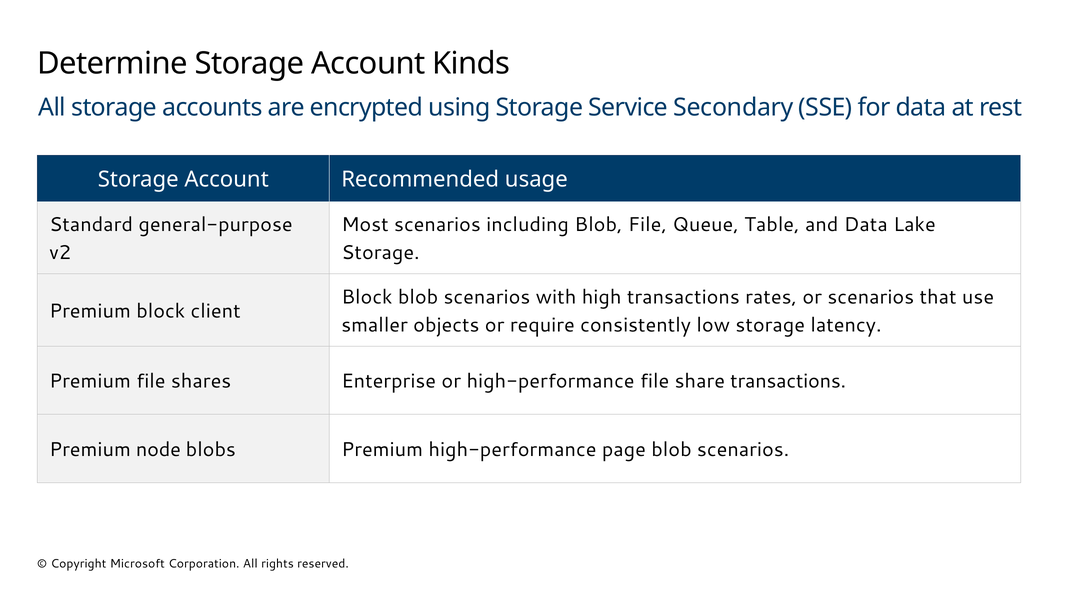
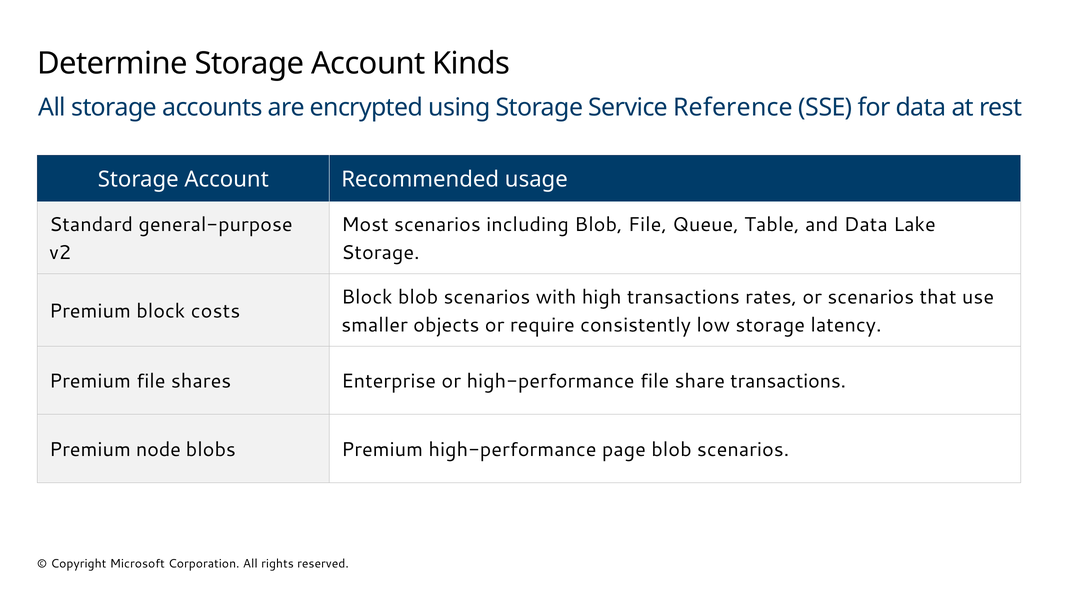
Secondary: Secondary -> Reference (733, 108)
client: client -> costs (216, 311)
